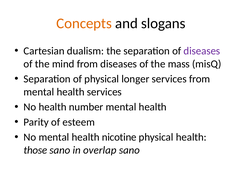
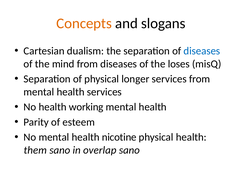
diseases colour: purple -> blue (202, 51)
mass: mass -> loses (179, 64)
number: number -> working (86, 107)
those: those -> them (35, 150)
